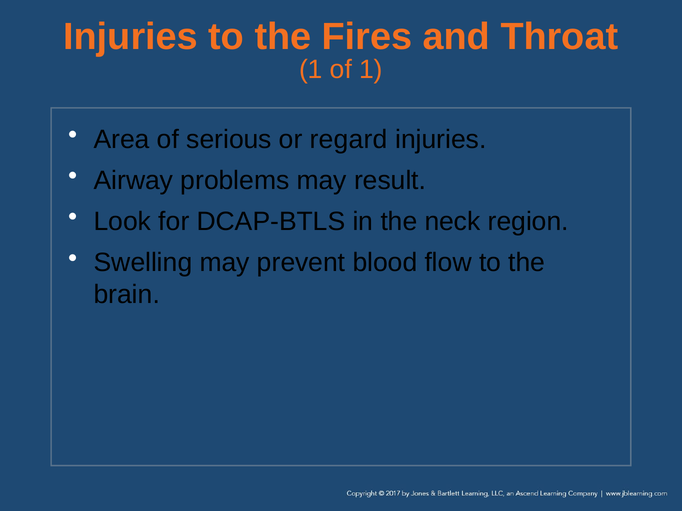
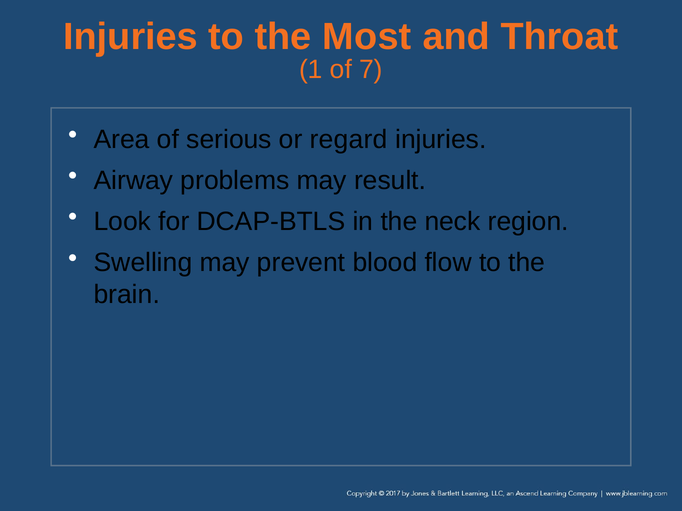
Fires: Fires -> Most (367, 37)
of 1: 1 -> 7 (371, 70)
